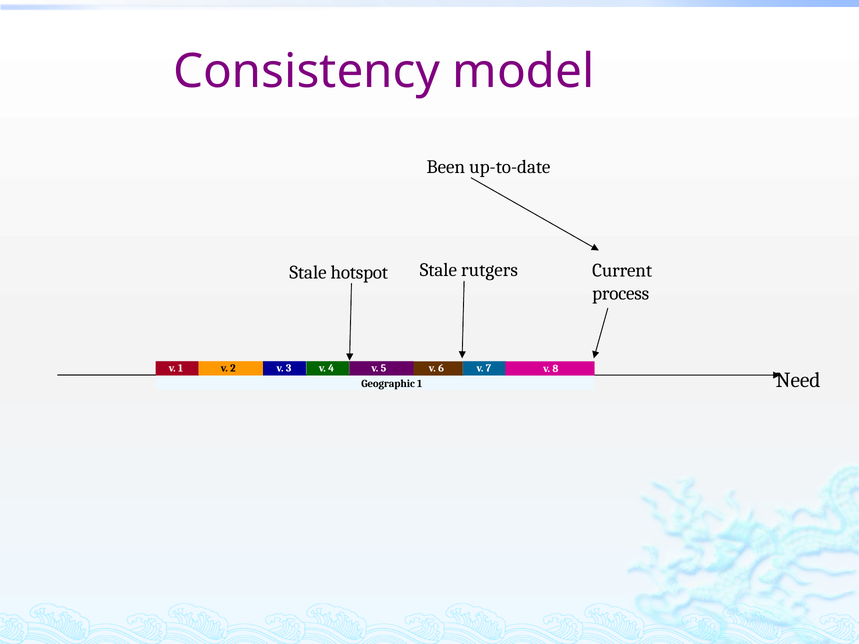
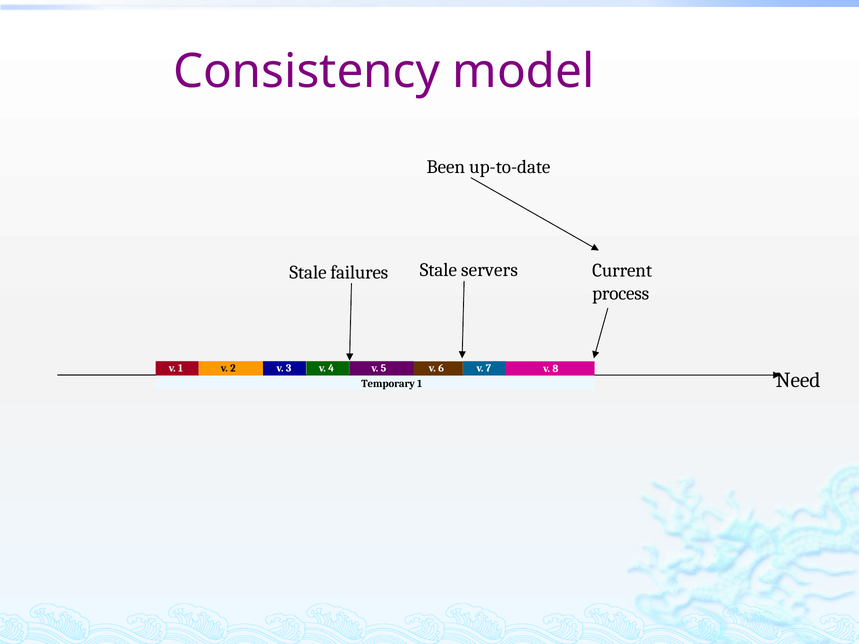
rutgers: rutgers -> servers (489, 270)
hotspot: hotspot -> failures (359, 272)
Geographic: Geographic -> Temporary (388, 384)
